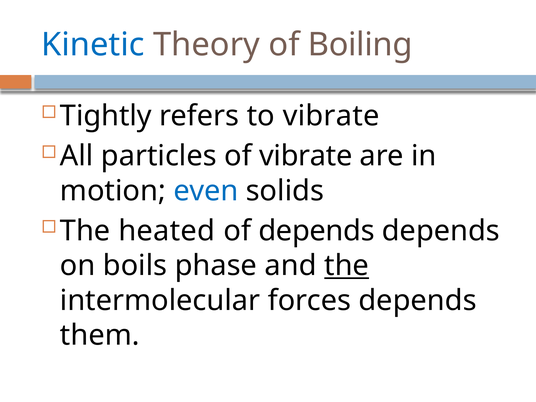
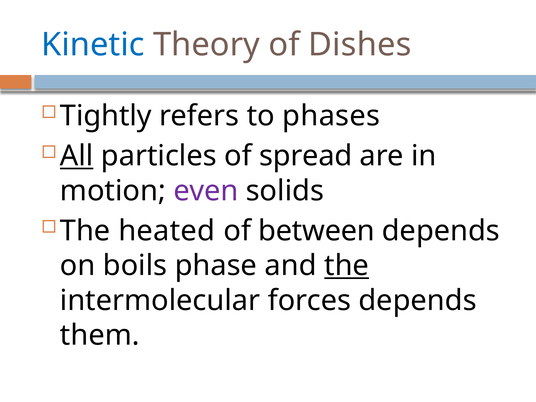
Boiling: Boiling -> Dishes (360, 45)
to vibrate: vibrate -> phases (331, 116)
All underline: none -> present (77, 156)
of vibrate: vibrate -> spread (306, 156)
even colour: blue -> purple (206, 191)
of depends: depends -> between (317, 231)
